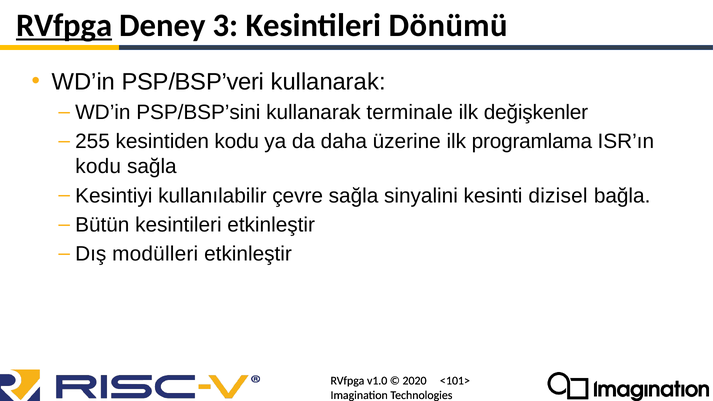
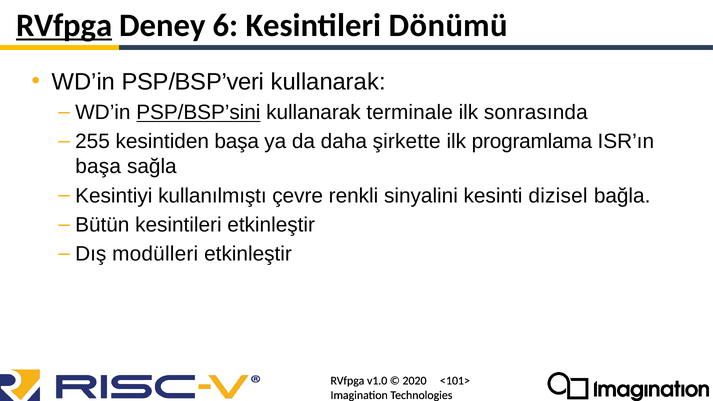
3: 3 -> 6 (226, 25)
PSP/BSP’sini underline: none -> present (198, 112)
değişkenler: değişkenler -> sonrasında (536, 112)
kesintiden kodu: kodu -> başa (237, 142)
üzerine: üzerine -> şirkette (407, 142)
kodu: kodu -> başa (98, 167)
kullanılabilir: kullanılabilir -> kullanılmıştı (212, 196)
çevre sağla: sağla -> renkli (354, 196)
